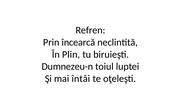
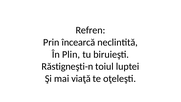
Dumnezeu-n: Dumnezeu-n -> Răstigneşti-n (67, 66)
întâi: întâi -> viaţă (81, 78)
